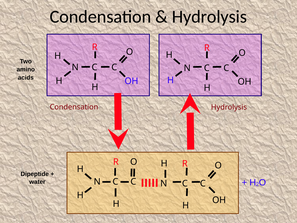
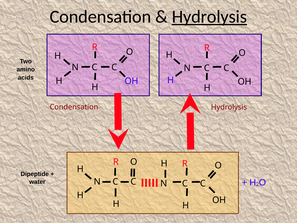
Hydrolysis underline: none -> present (209, 17)
